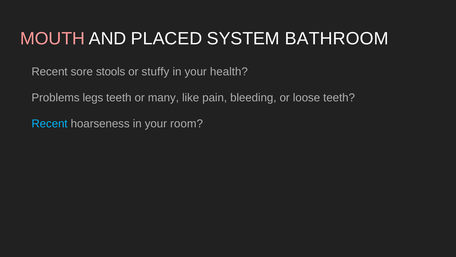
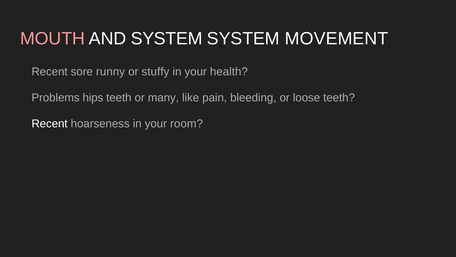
AND PLACED: PLACED -> SYSTEM (167, 39)
BATHROOM: BATHROOM -> MOVEMENT (337, 39)
stools: stools -> runny (111, 72)
legs: legs -> hips (93, 98)
Recent colour: light blue -> white (50, 123)
